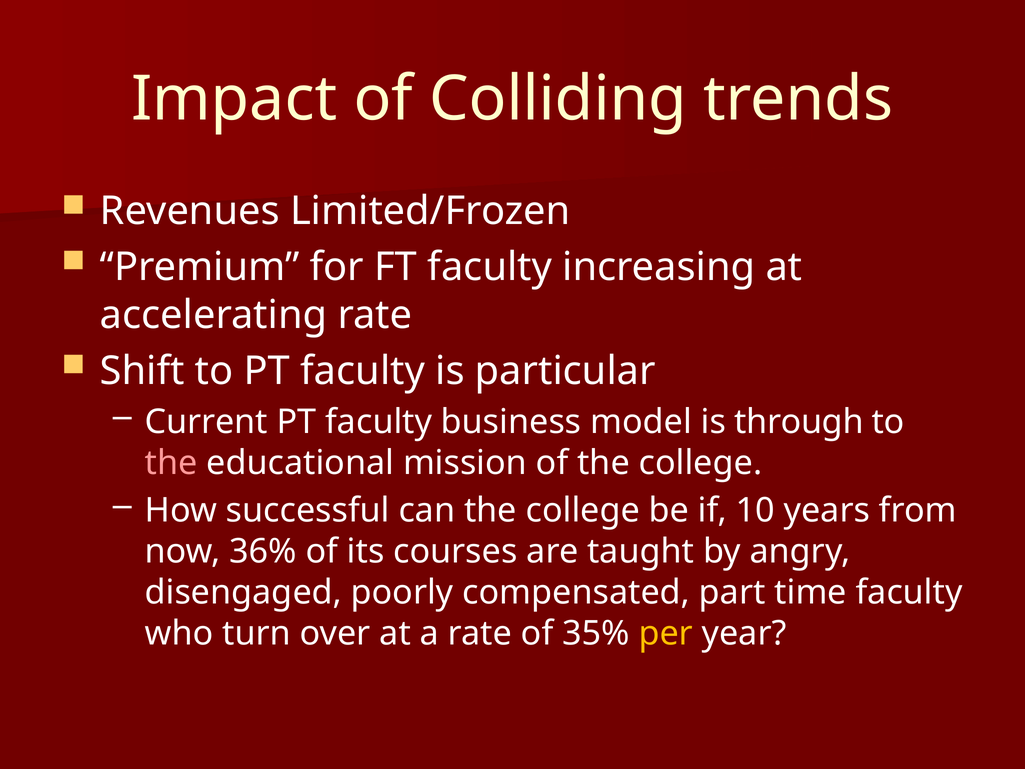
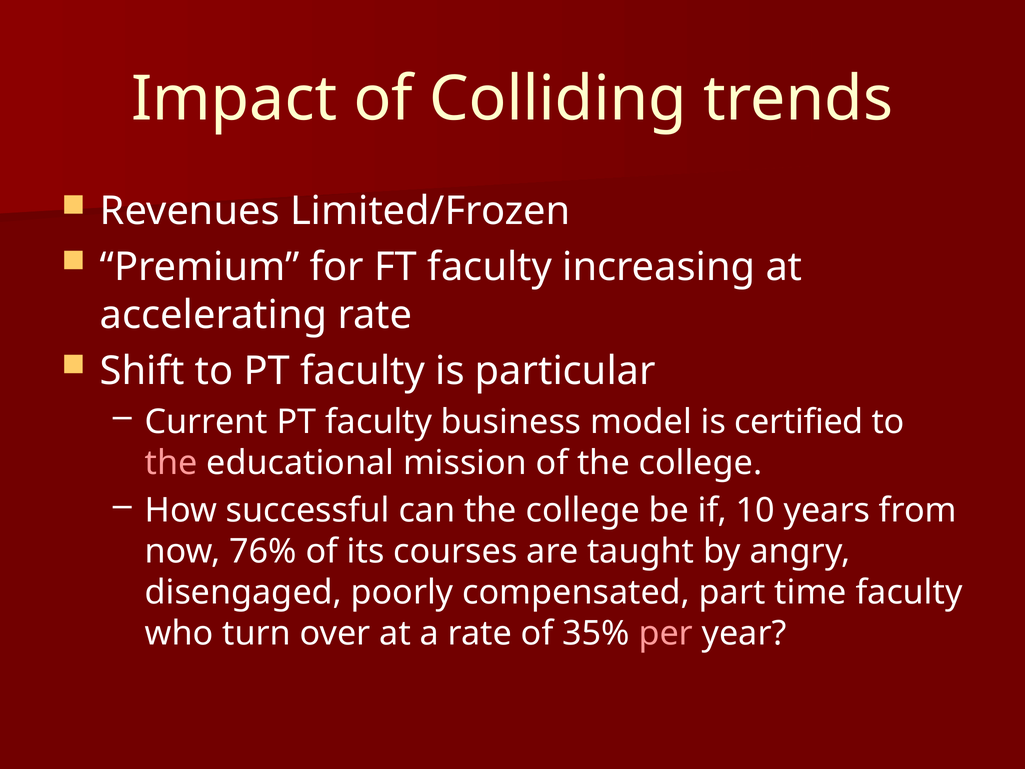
through: through -> certified (799, 422)
36%: 36% -> 76% (263, 551)
per colour: yellow -> pink (666, 633)
